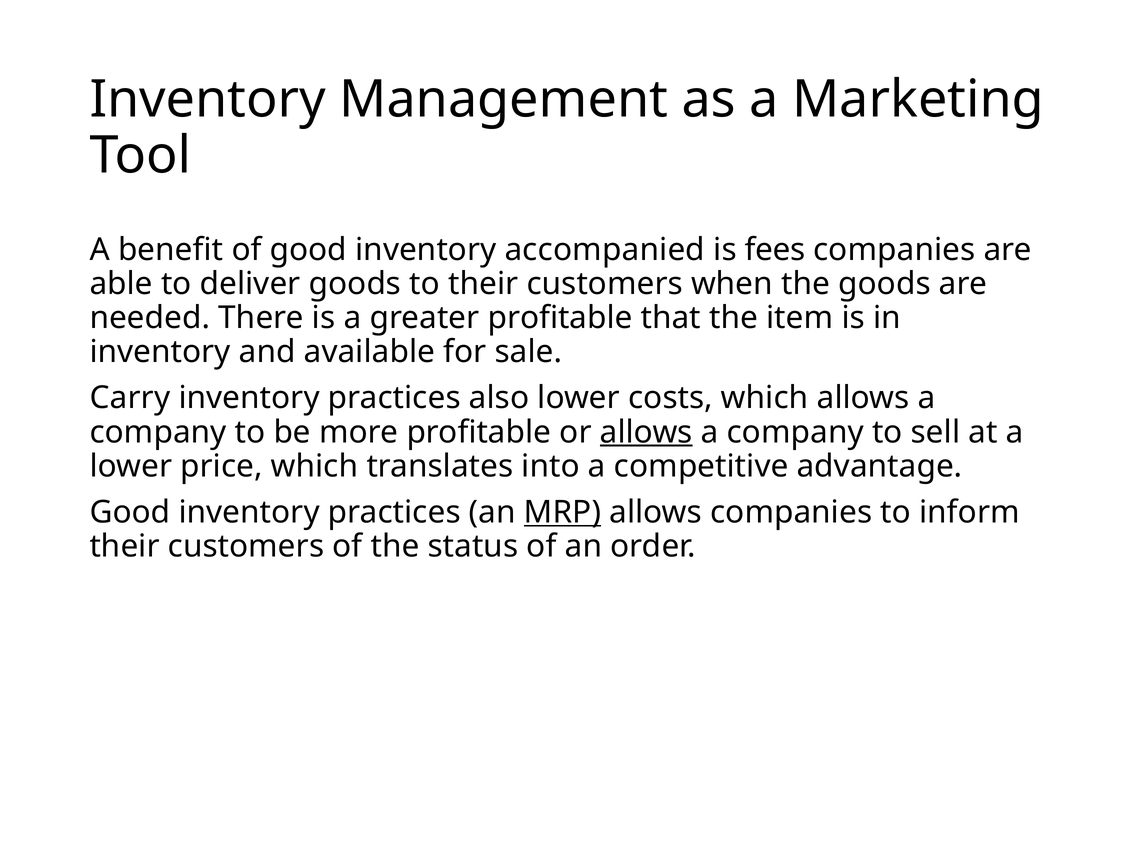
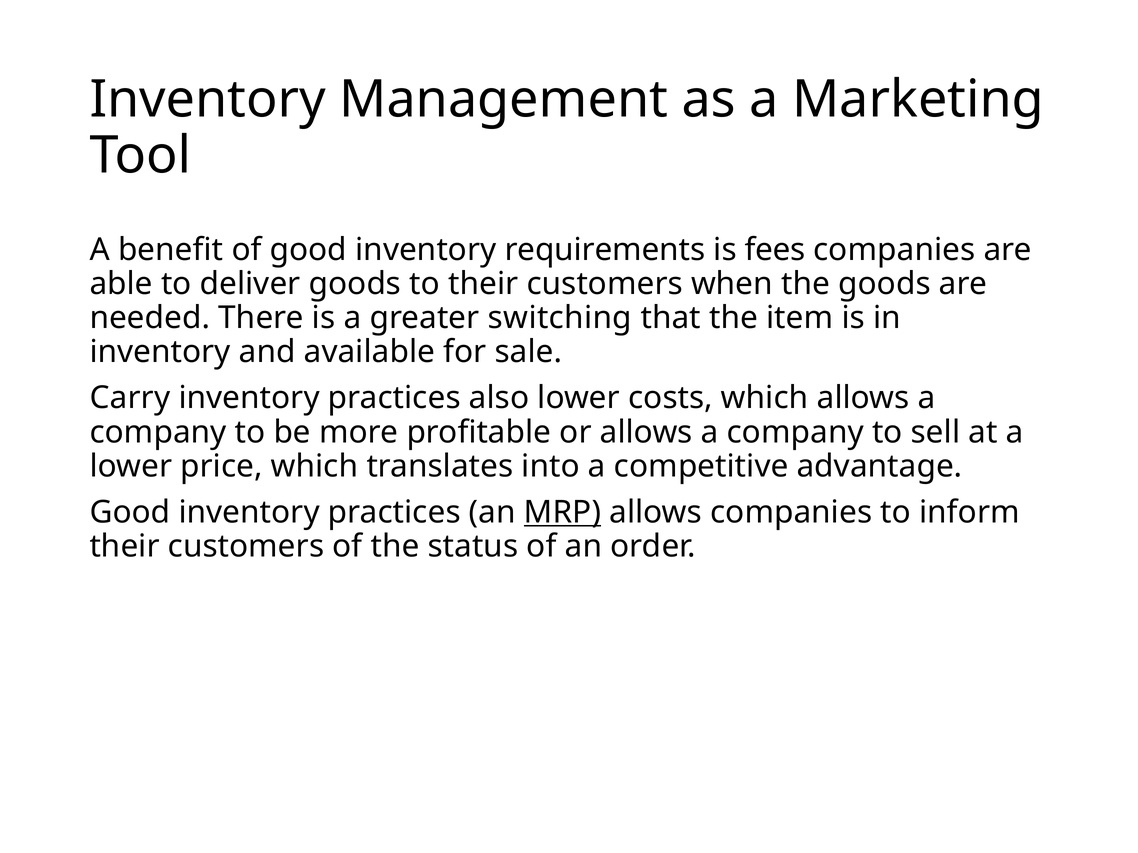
accompanied: accompanied -> requirements (605, 250)
greater profitable: profitable -> switching (560, 318)
allows underline: present -> none (646, 432)
